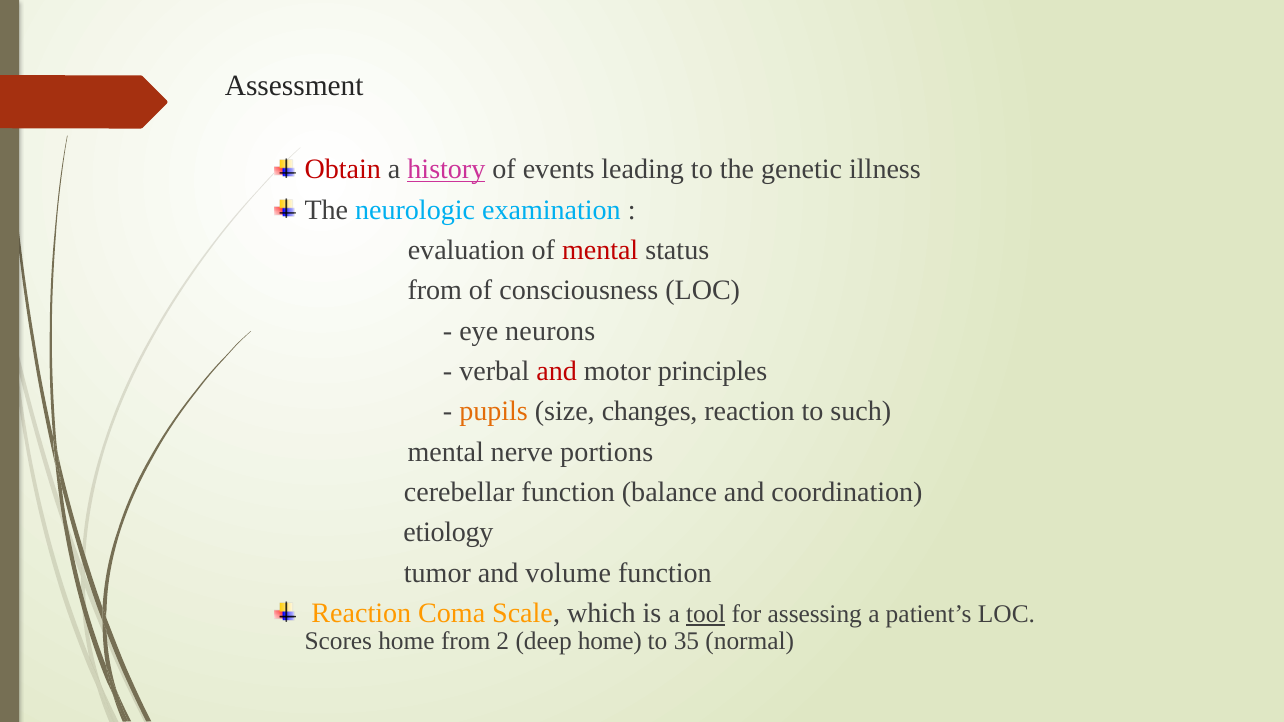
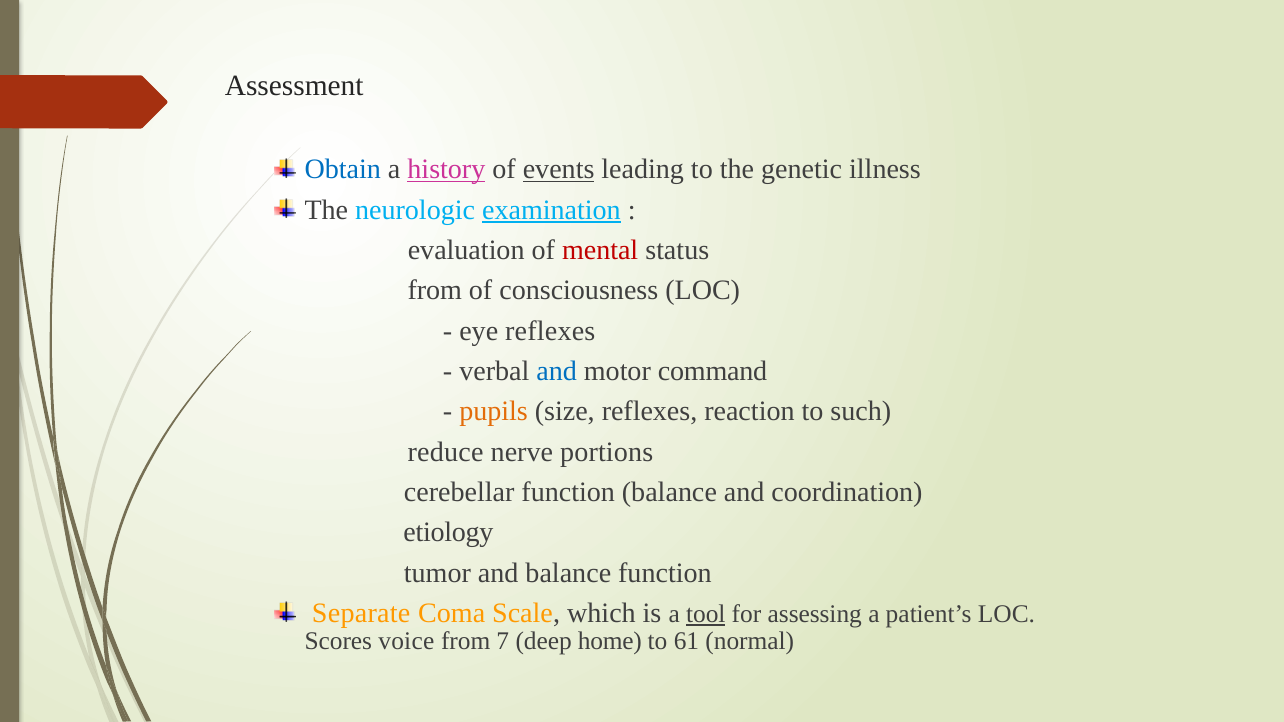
Obtain colour: red -> blue (343, 170)
events underline: none -> present (559, 170)
examination underline: none -> present (551, 210)
eye neurons: neurons -> reflexes (550, 331)
and colour: red -> blue (557, 371)
principles: principles -> command (713, 371)
size changes: changes -> reflexes (650, 412)
mental: mental -> reduce (446, 452)
and volume: volume -> balance (568, 573)
Reaction: Reaction -> Separate (361, 613)
Scores home: home -> voice (406, 641)
2: 2 -> 7 (503, 641)
35: 35 -> 61 (686, 641)
